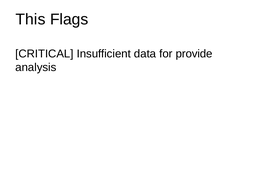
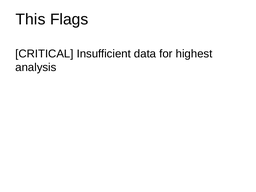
provide: provide -> highest (194, 54)
